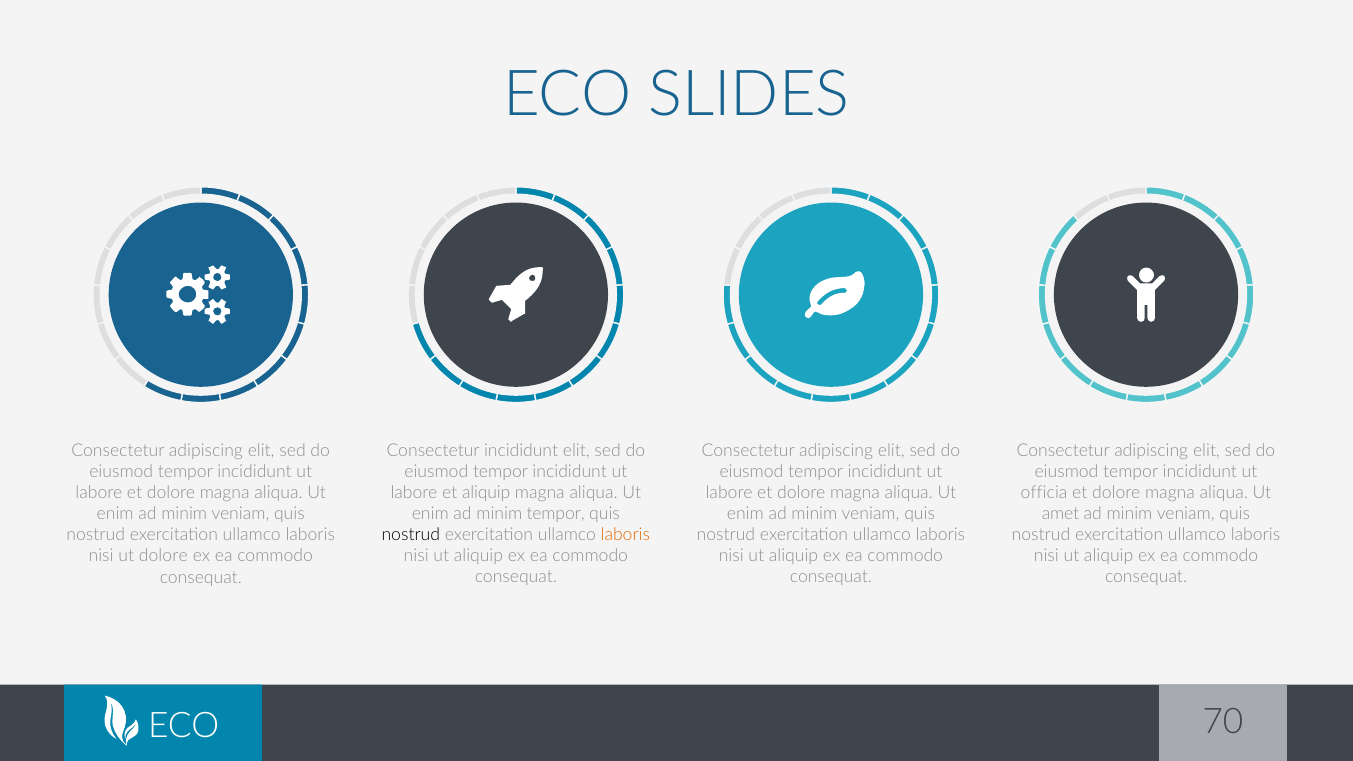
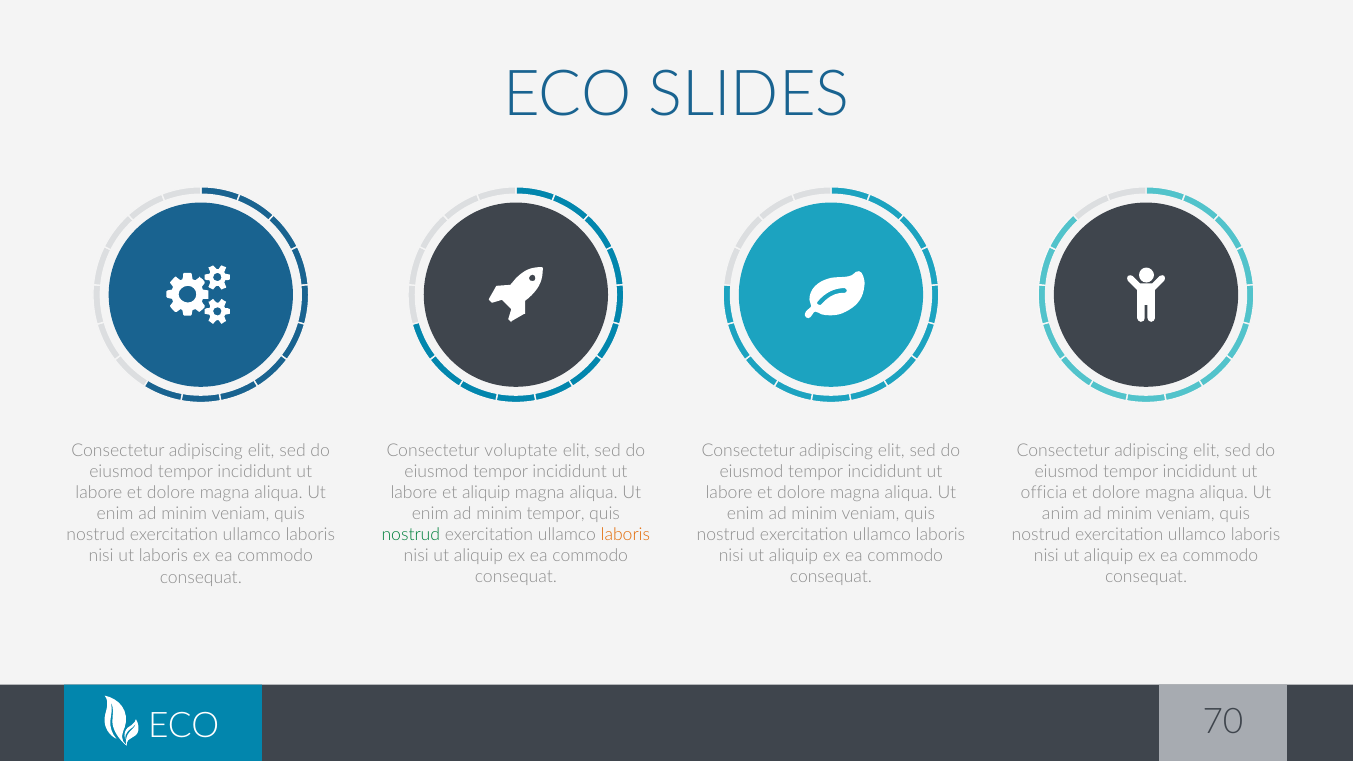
Consectetur incididunt: incididunt -> voluptate (521, 450)
amet: amet -> anim (1060, 514)
nostrud colour: black -> green (411, 535)
ut dolore: dolore -> laboris (163, 556)
